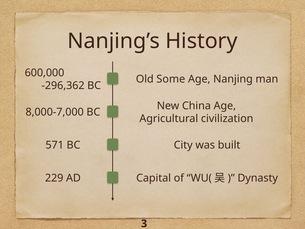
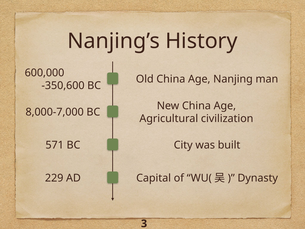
Old Some: Some -> China (171, 79)
-296,362: -296,362 -> -350,600 (63, 86)
